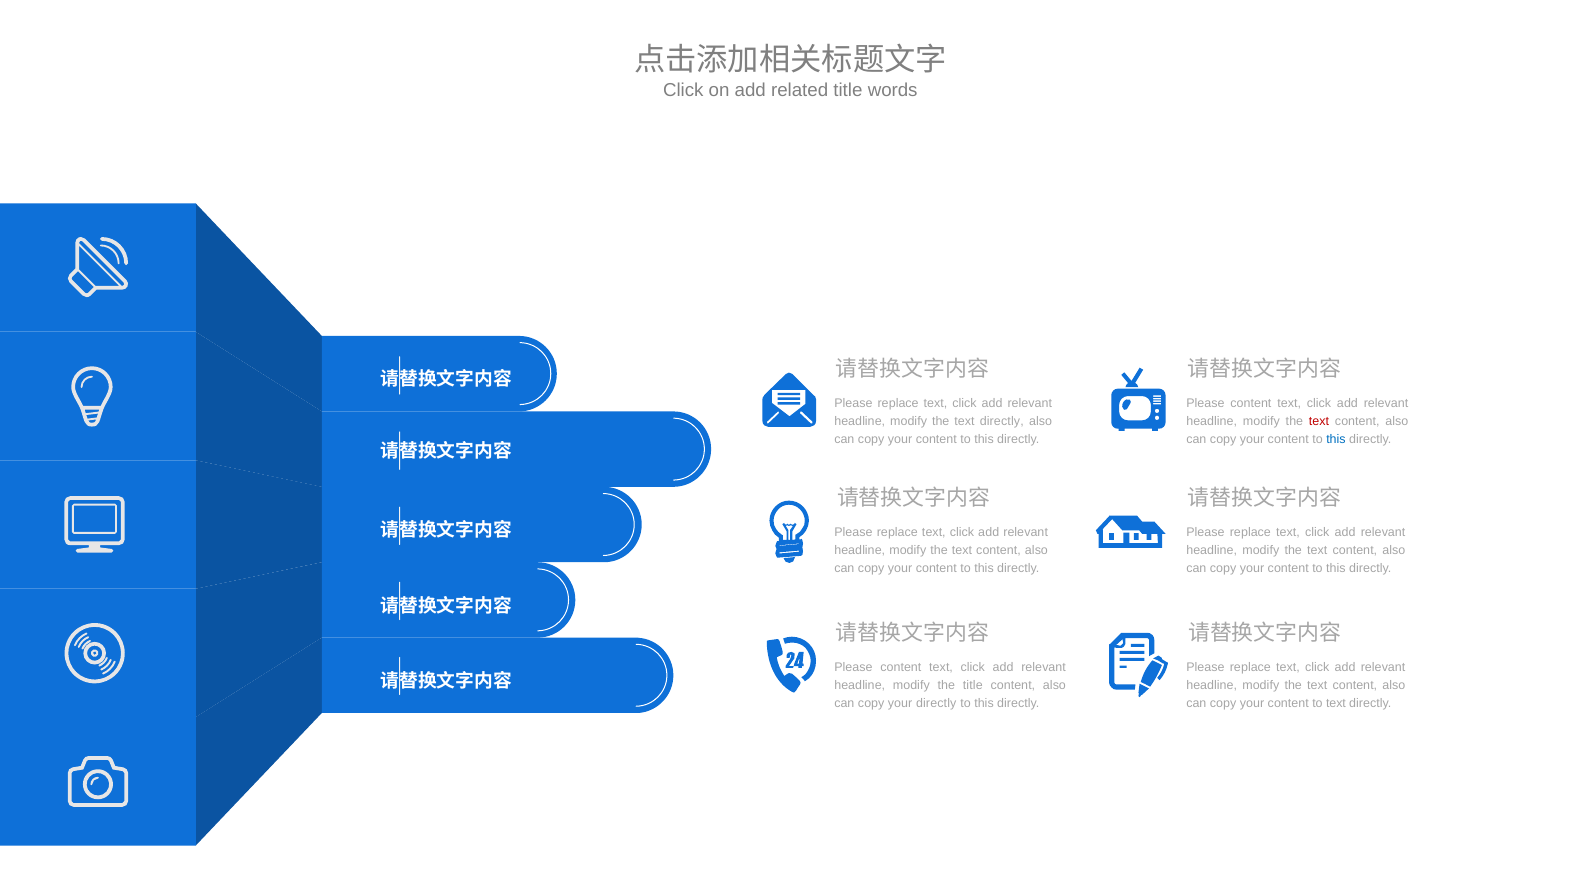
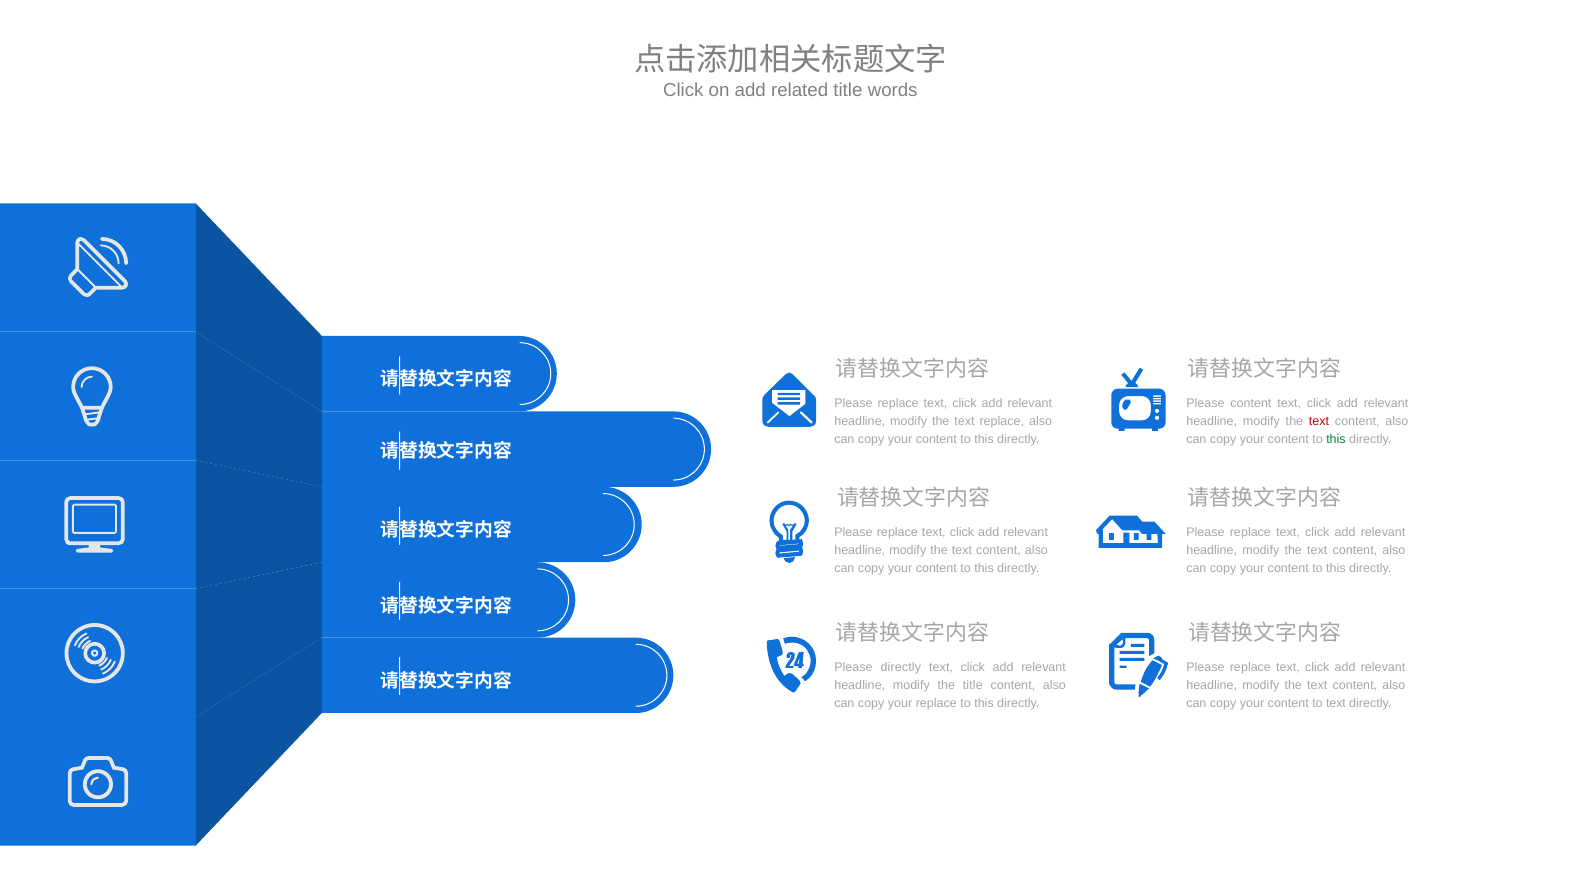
the text directly: directly -> replace (1002, 421)
this colour: blue -> green (1336, 439)
content: content -> directly (901, 667)
your directly: directly -> replace (936, 703)
